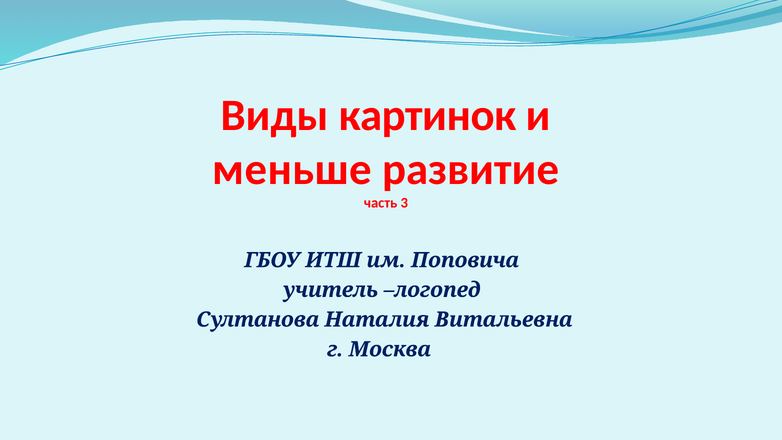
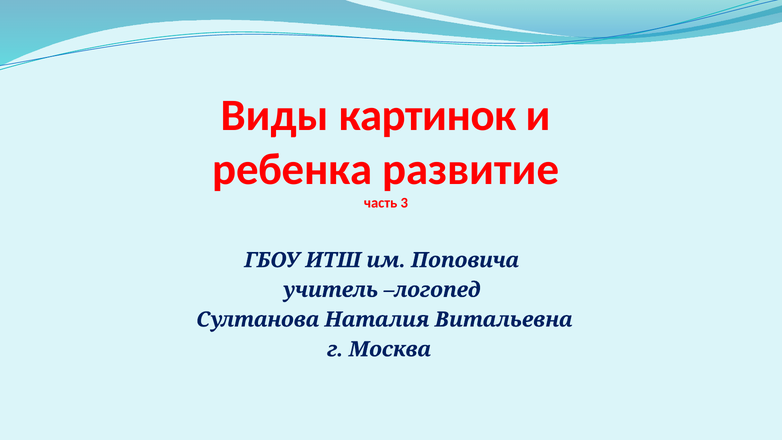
меньше: меньше -> ребенка (292, 169)
